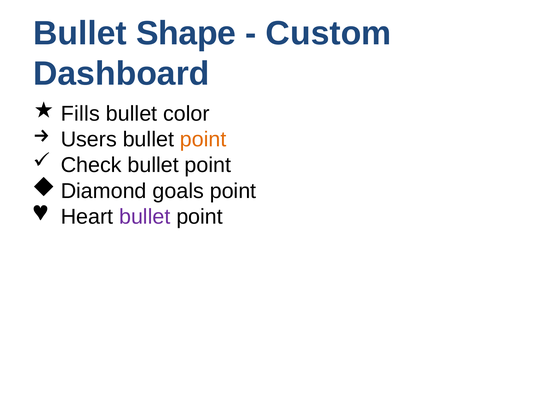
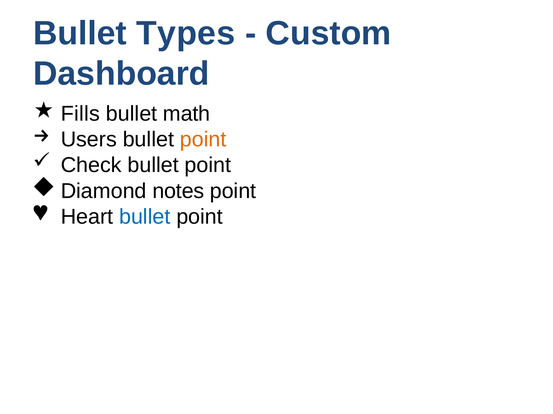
Shape: Shape -> Types (186, 33)
color: color -> math (187, 114)
goals: goals -> notes (178, 191)
bullet colour: purple -> blue (145, 217)
